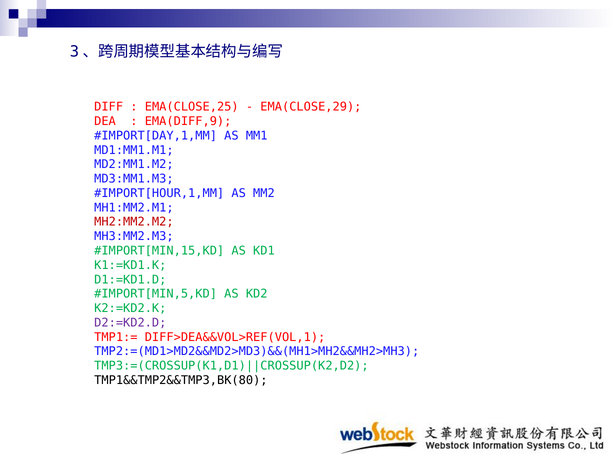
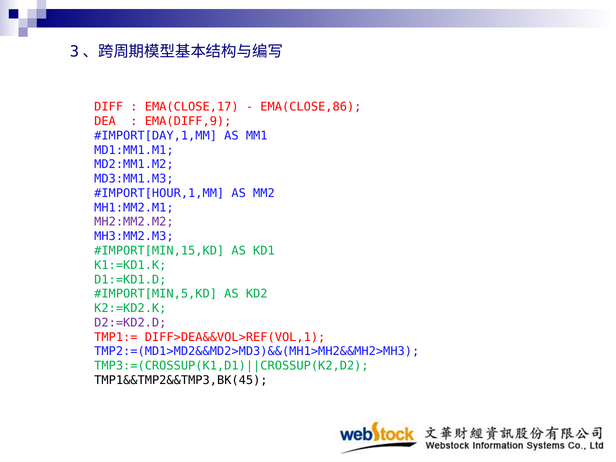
EMA(CLOSE,25: EMA(CLOSE,25 -> EMA(CLOSE,17 (192, 107)
EMA(CLOSE,29: EMA(CLOSE,29 -> EMA(CLOSE,86 (311, 107)
MH2:MM2.M2 colour: red -> purple (134, 222)
TMP1&&TMP2&&TMP3,BK(80: TMP1&&TMP2&&TMP3,BK(80 -> TMP1&&TMP2&&TMP3,BK(45 (181, 380)
